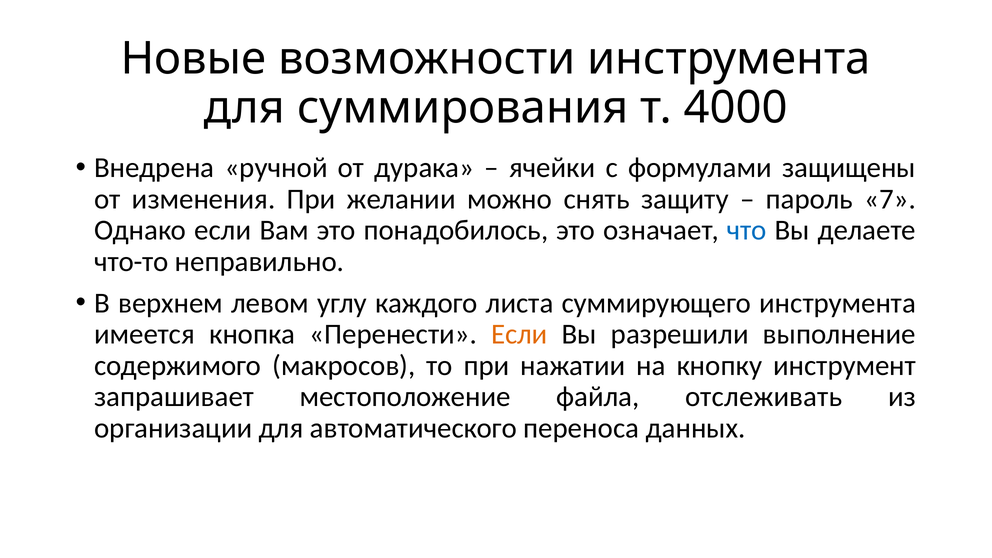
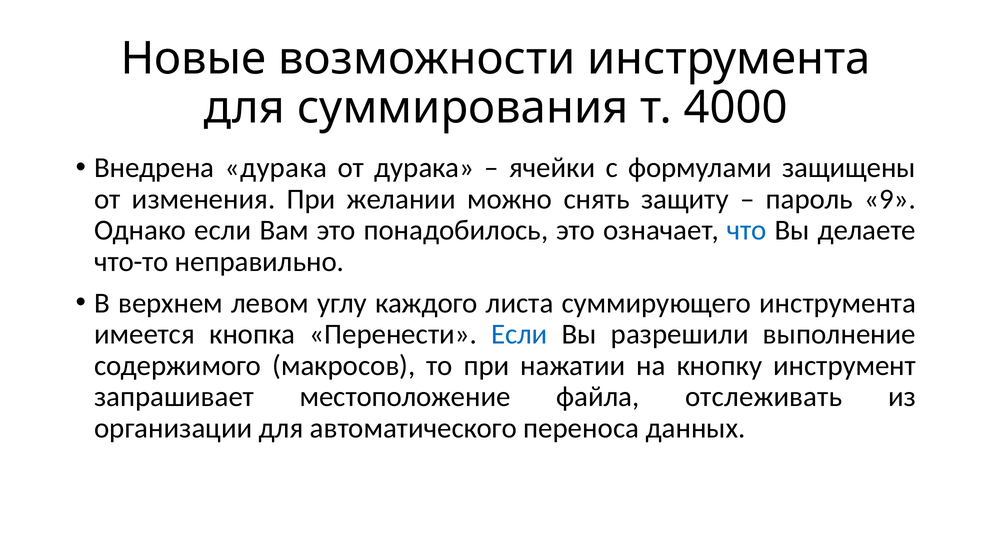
Внедрена ручной: ручной -> дурака (276, 168)
7: 7 -> 9 (890, 199)
Если colour: orange -> blue (519, 334)
